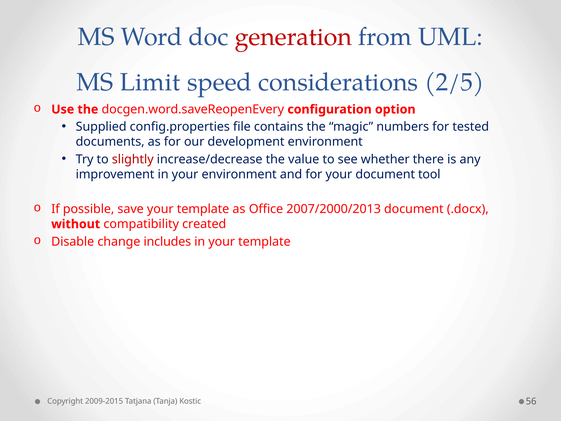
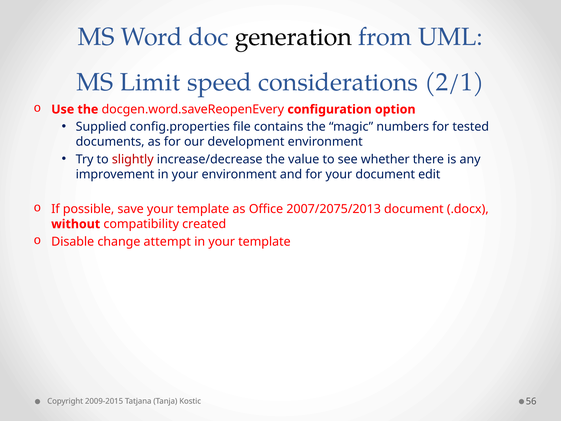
generation colour: red -> black (293, 37)
2/5: 2/5 -> 2/1 (454, 82)
tool: tool -> edit (429, 174)
2007/2000/2013: 2007/2000/2013 -> 2007/2075/2013 (334, 209)
includes: includes -> attempt (167, 241)
